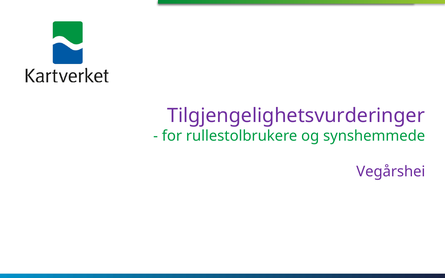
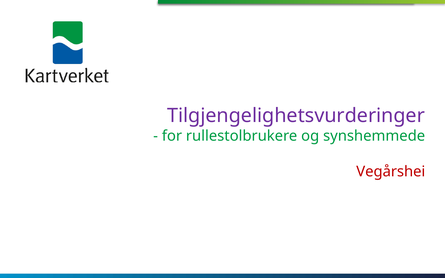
Vegårshei colour: purple -> red (391, 172)
